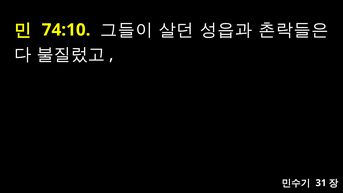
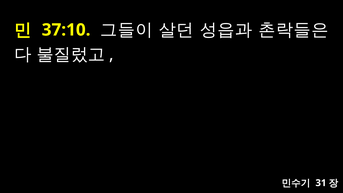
74:10: 74:10 -> 37:10 (66, 30)
